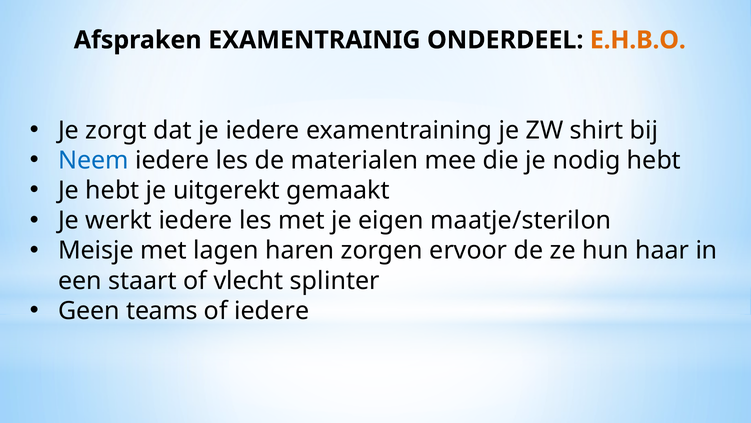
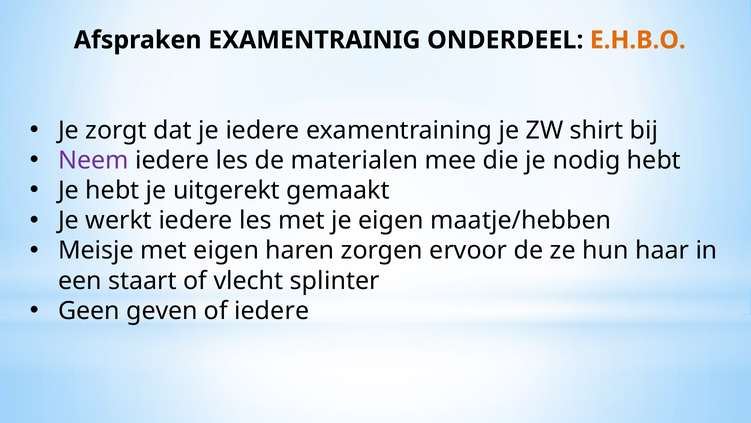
Neem colour: blue -> purple (93, 160)
maatje/sterilon: maatje/sterilon -> maatje/hebben (521, 220)
met lagen: lagen -> eigen (226, 250)
teams: teams -> geven (162, 310)
